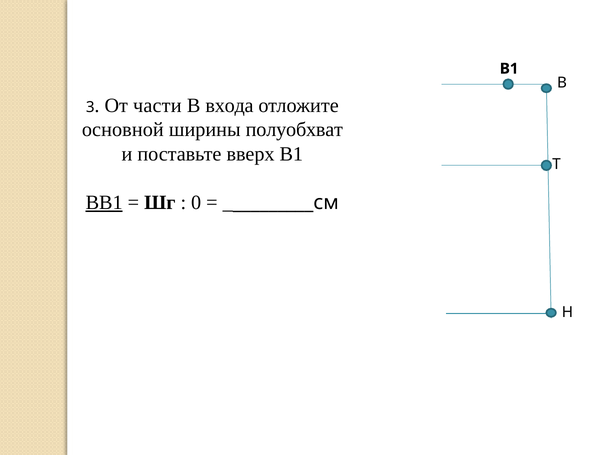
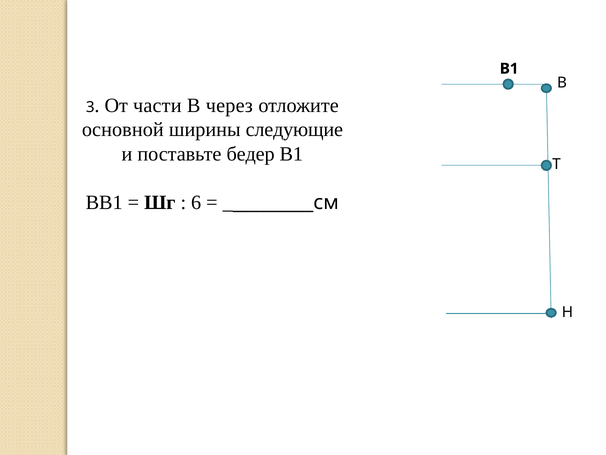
входа: входа -> через (229, 105)
полуобхват: полуобхват -> следующие (294, 130)
вверх: вверх -> бедер (251, 154)
ВВ1 underline: present -> none (104, 202)
0: 0 -> 6 (196, 202)
